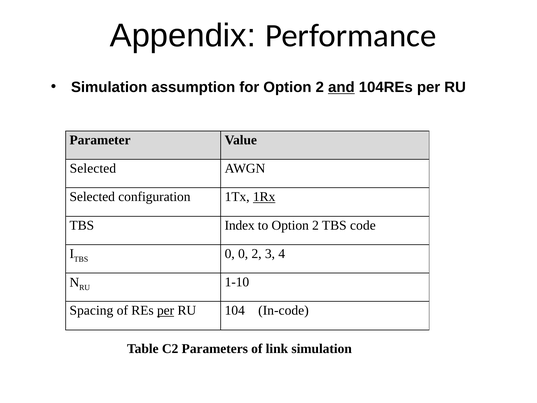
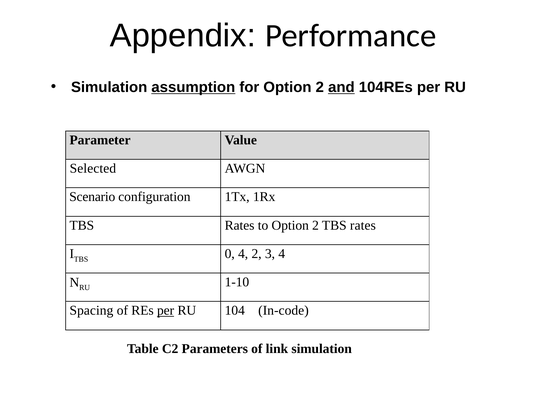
assumption underline: none -> present (193, 87)
Selected: Selected -> Scenario (92, 197)
1Rx underline: present -> none (264, 197)
Index: Index -> Rates (240, 225)
2 TBS code: code -> rates (363, 225)
0 0: 0 -> 4 (243, 254)
